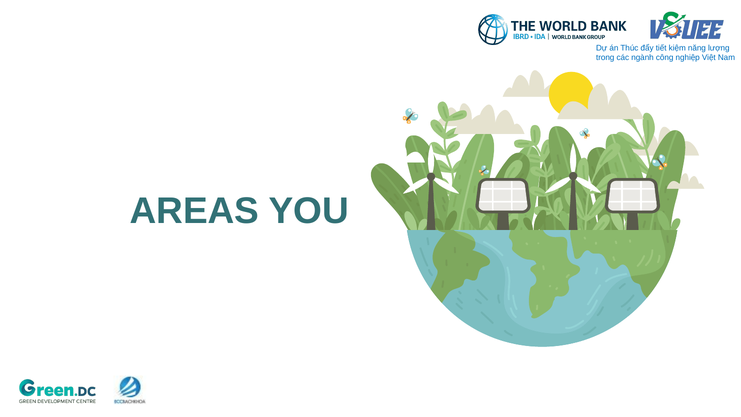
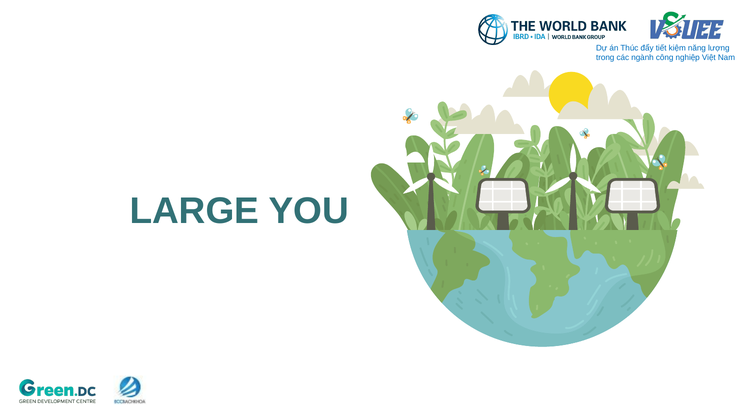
AREAS: AREAS -> LARGE (194, 211)
